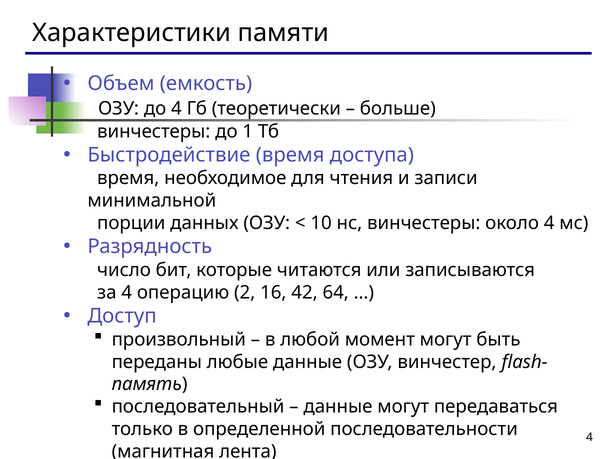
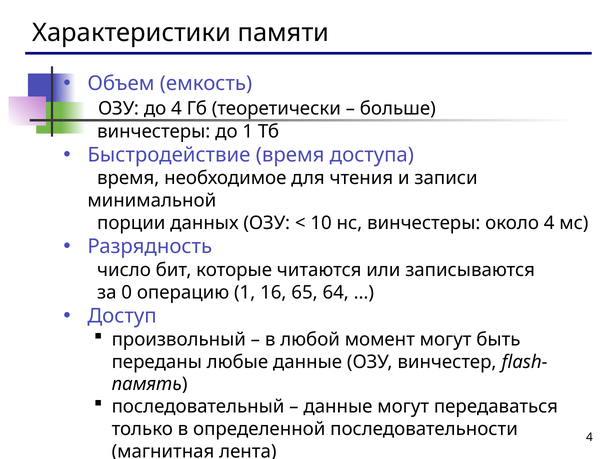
за 4: 4 -> 0 (127, 293)
операцию 2: 2 -> 1 (245, 293)
42: 42 -> 65 (305, 293)
